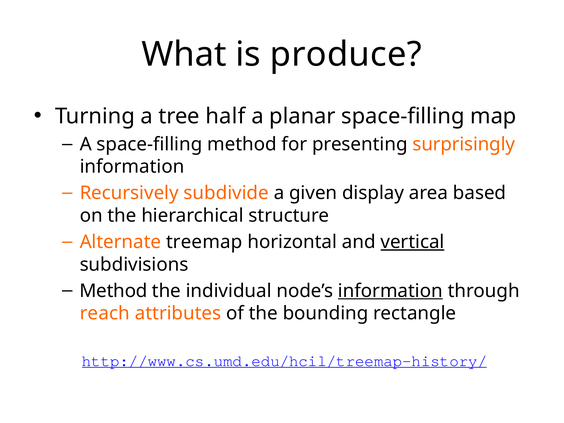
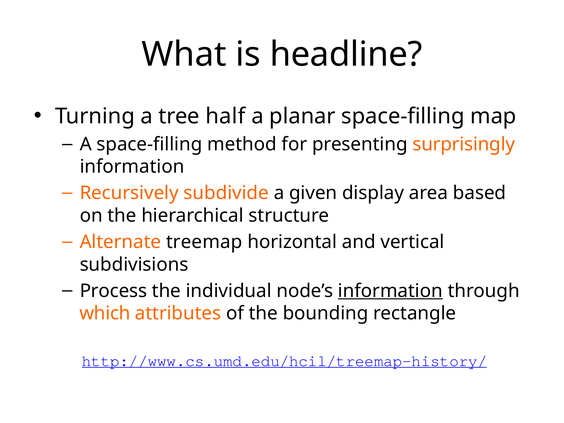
produce: produce -> headline (346, 55)
vertical underline: present -> none (412, 242)
Method: Method -> Process (113, 291)
reach: reach -> which (105, 313)
